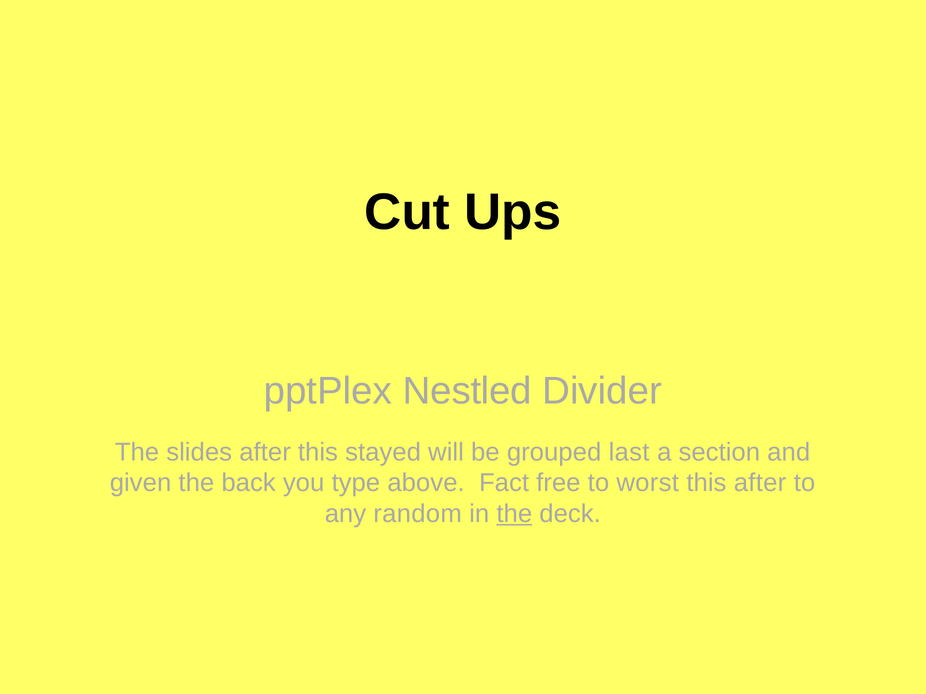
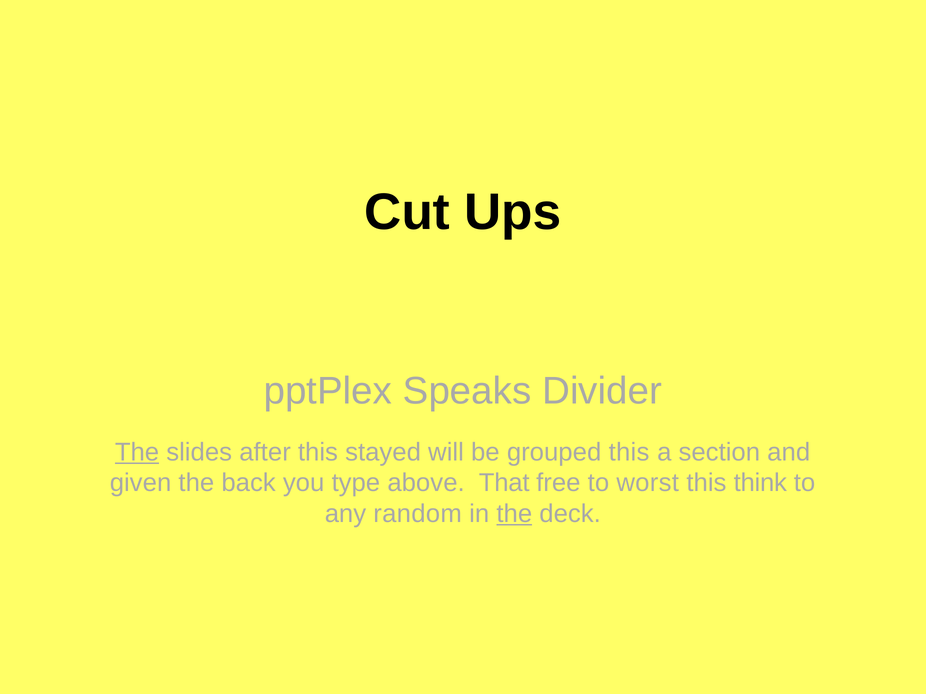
Nestled: Nestled -> Speaks (467, 392)
The underline: none -> present (137, 452)
grouped last: last -> this (629, 452)
Fact: Fact -> That (504, 483)
this after: after -> think (760, 483)
